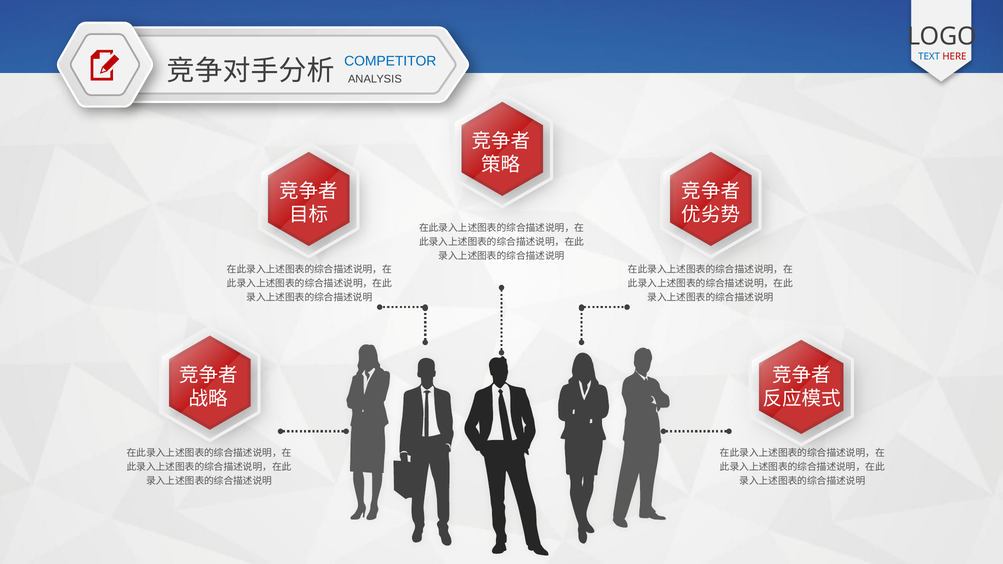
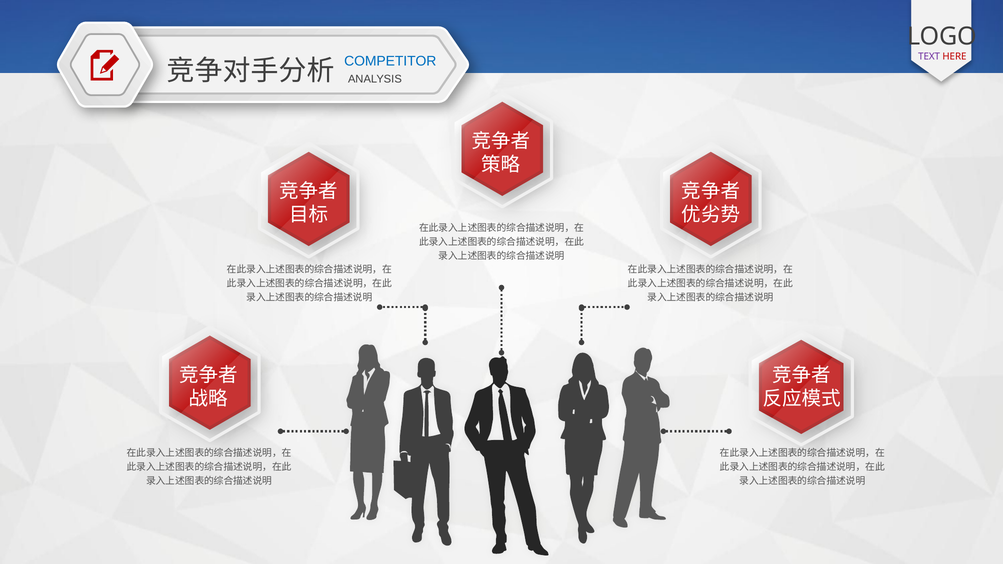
TEXT colour: blue -> purple (929, 56)
